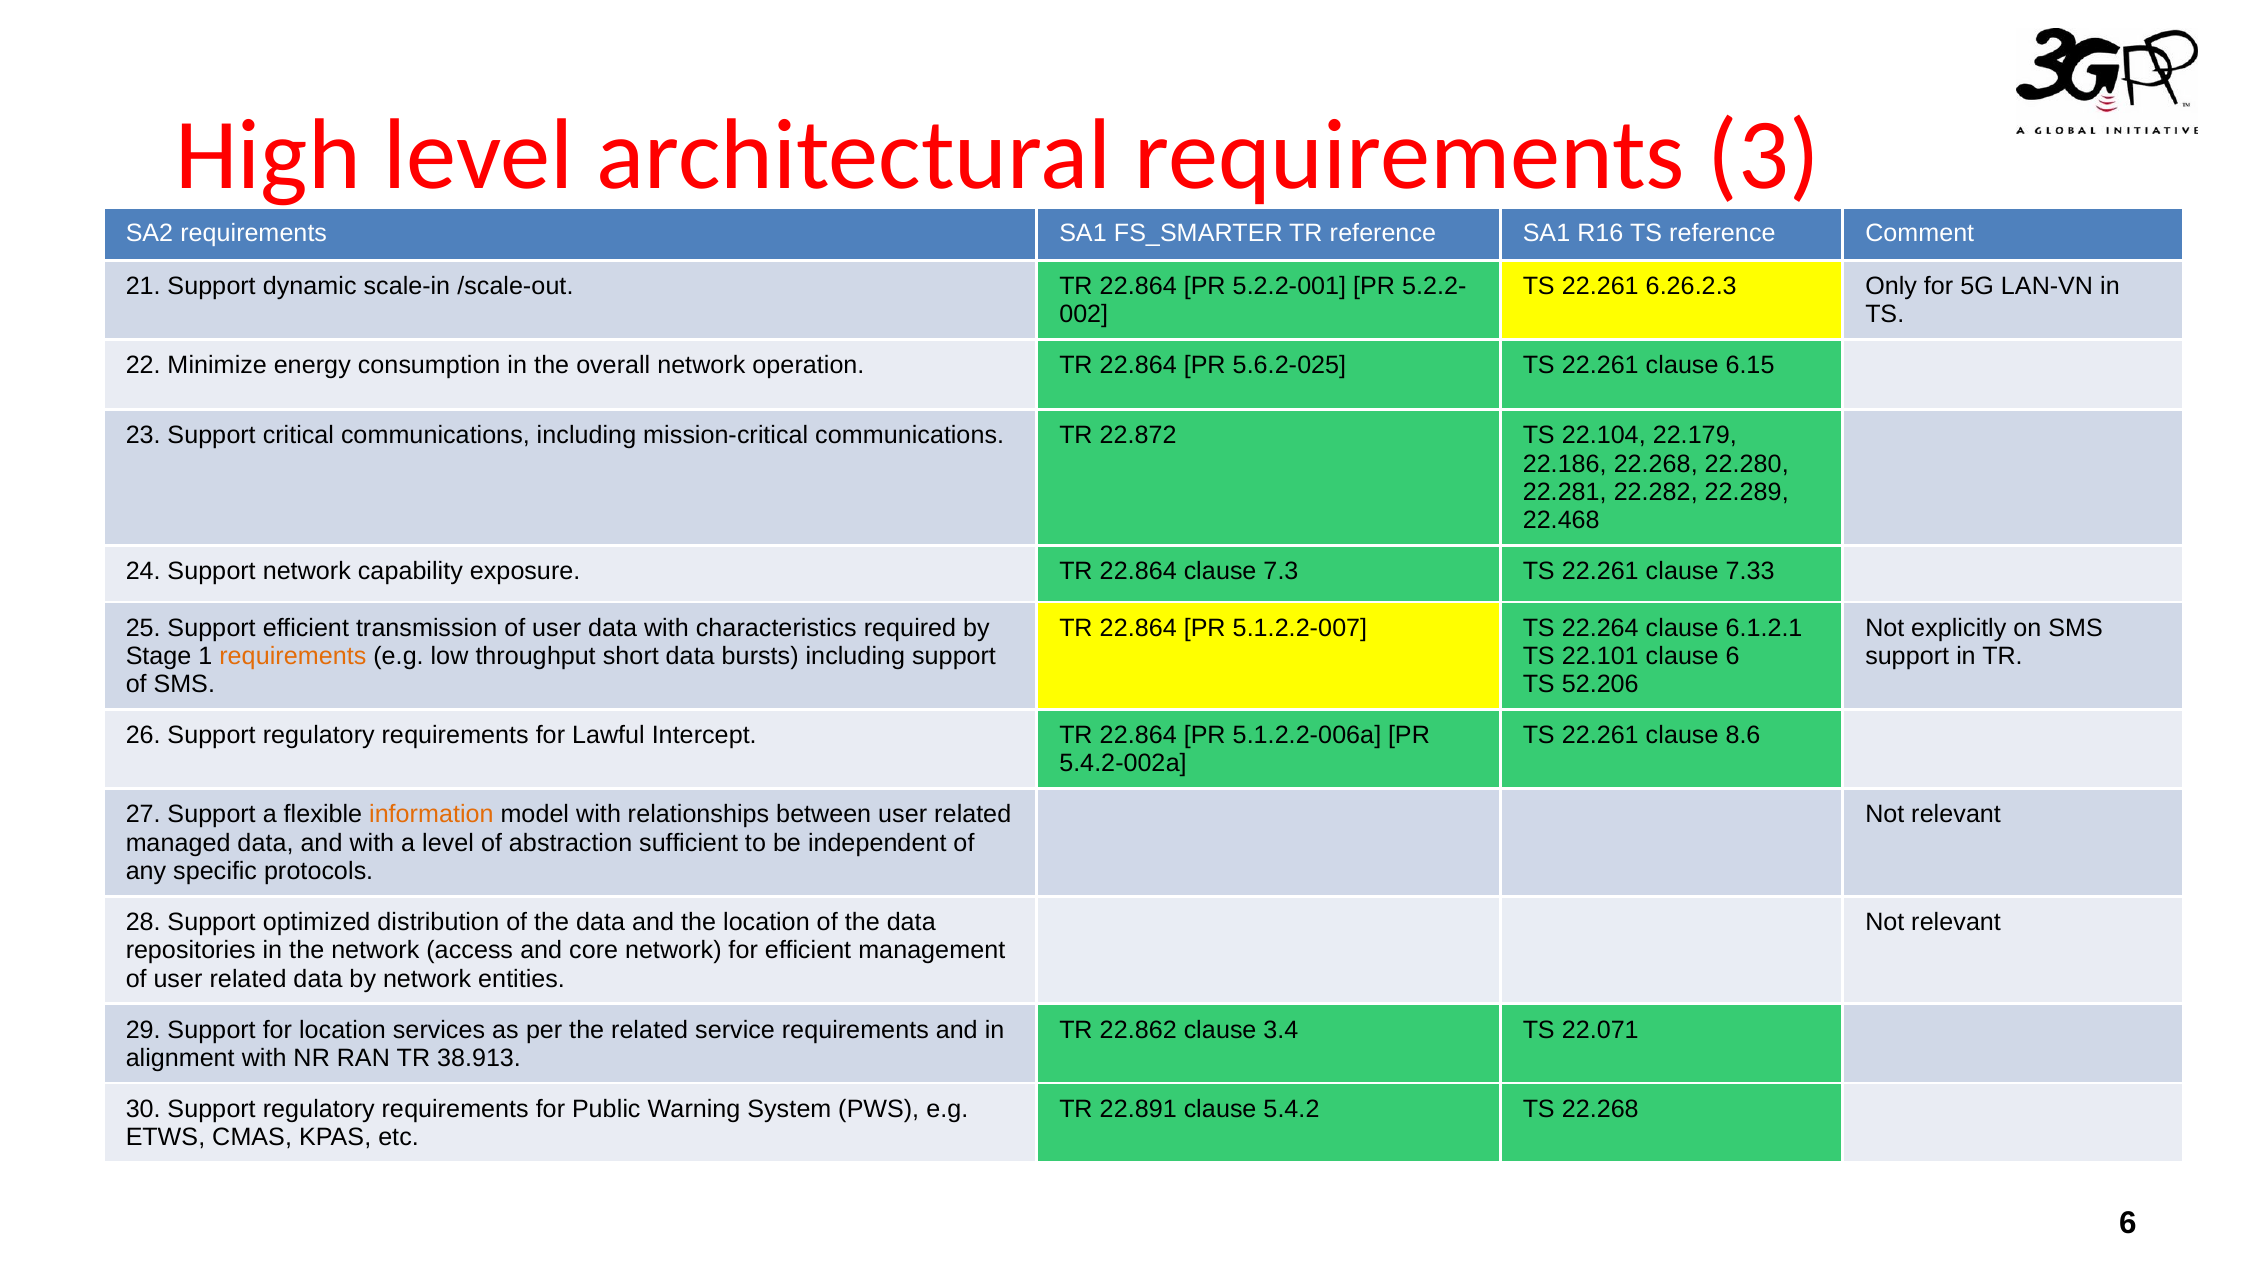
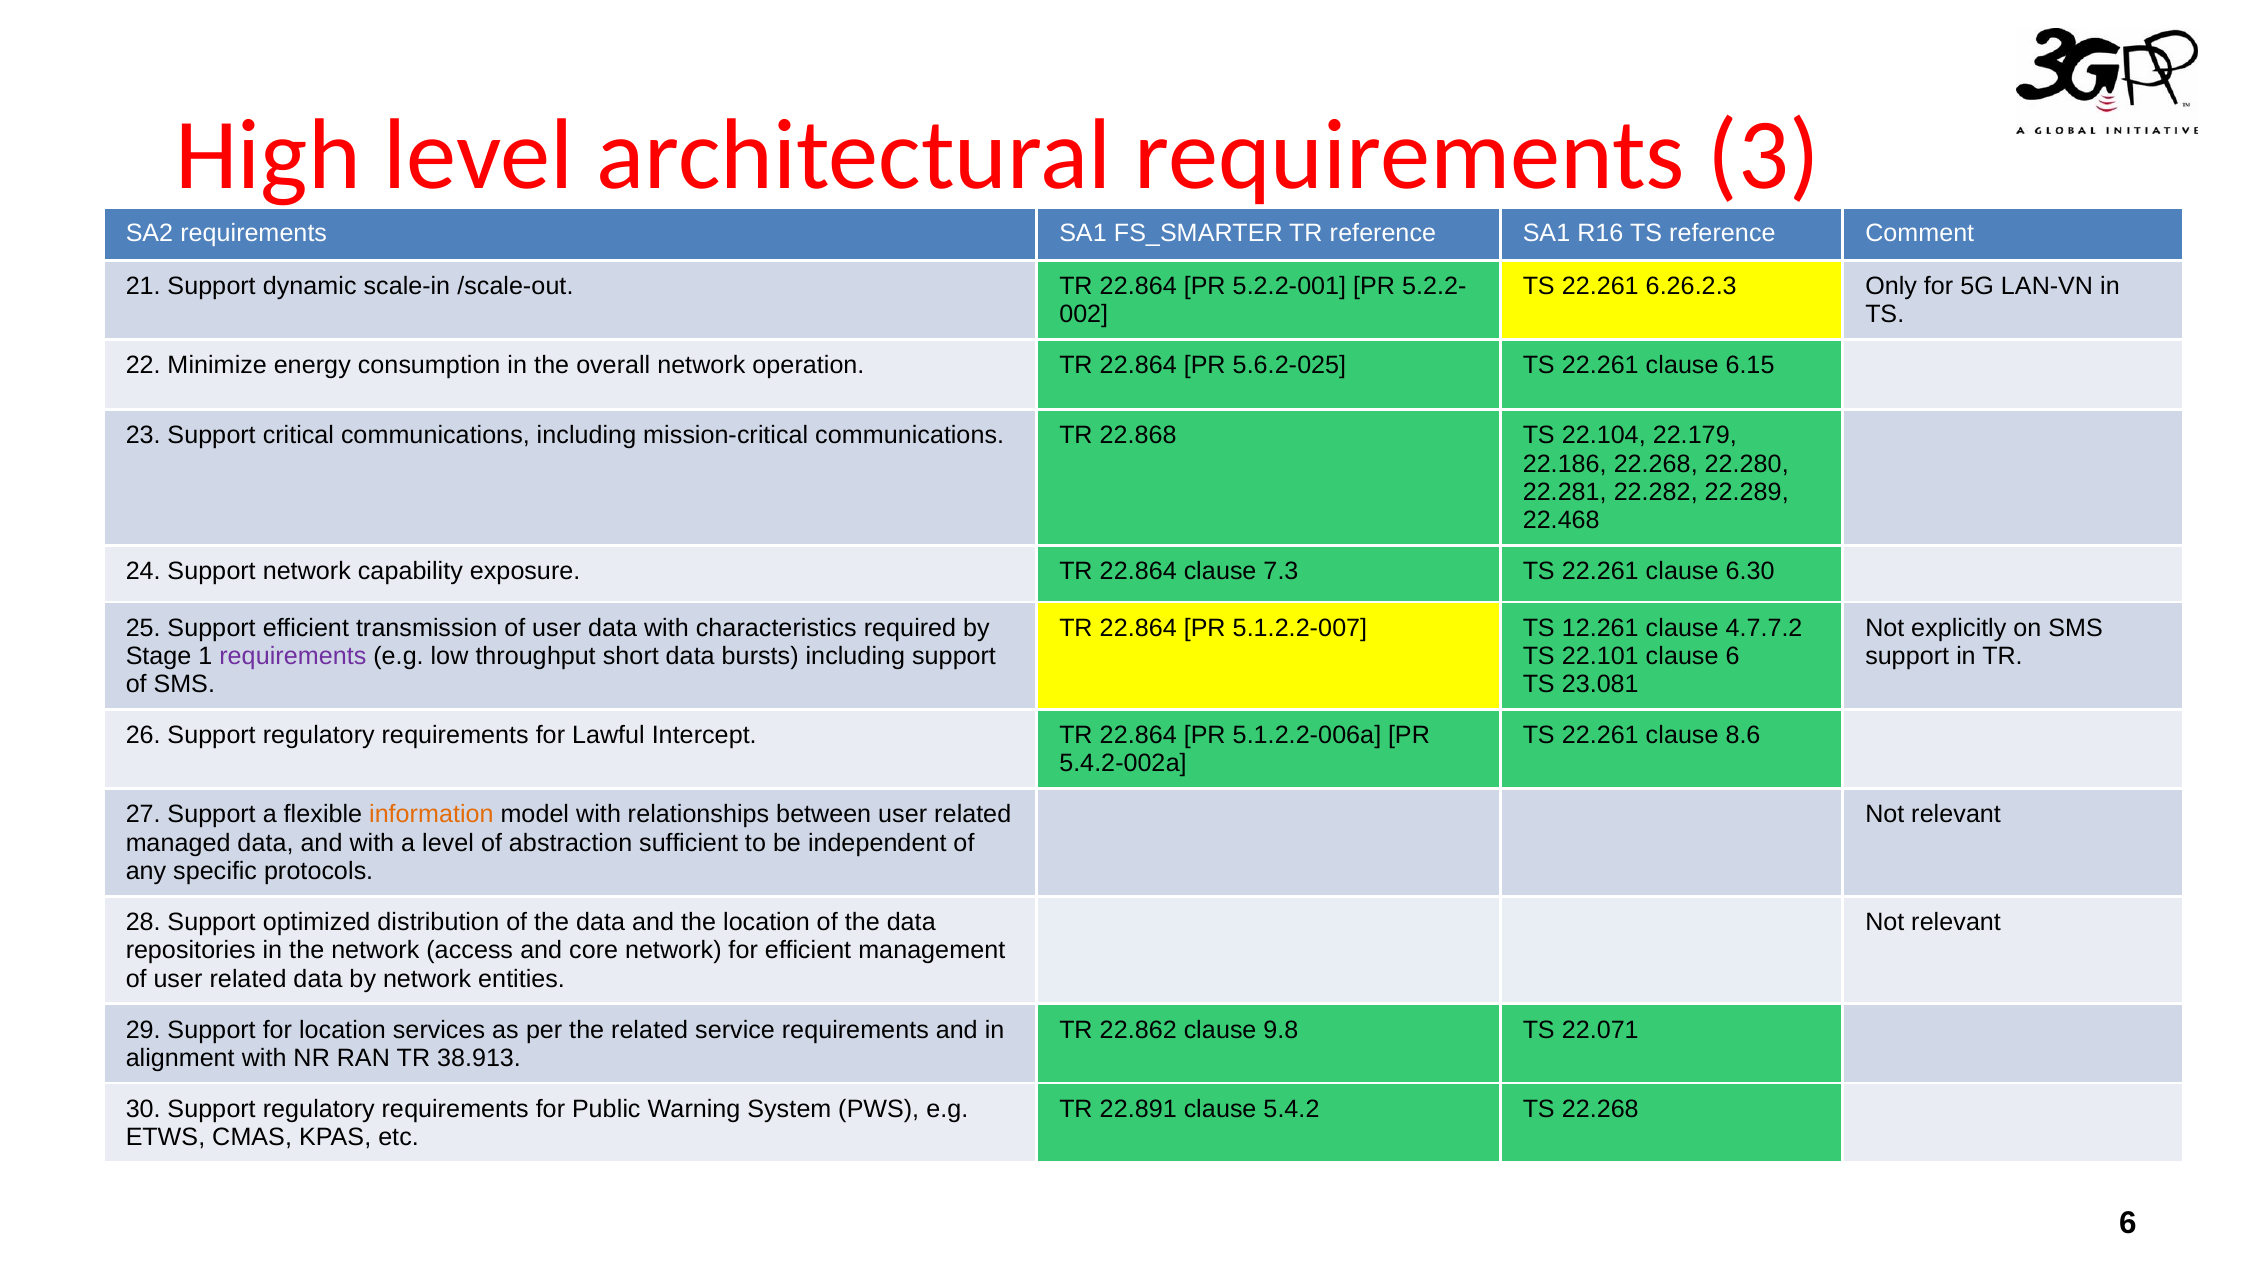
22.872: 22.872 -> 22.868 (1138, 436)
7.33: 7.33 -> 6.30 (1750, 571)
22.264: 22.264 -> 12.261 (1600, 628)
6.1.2.1: 6.1.2.1 -> 4.7.7.2 (1764, 628)
requirements colour: orange -> purple (293, 656)
52.206: 52.206 -> 23.081 (1600, 684)
3.4: 3.4 -> 9.8 (1281, 1030)
